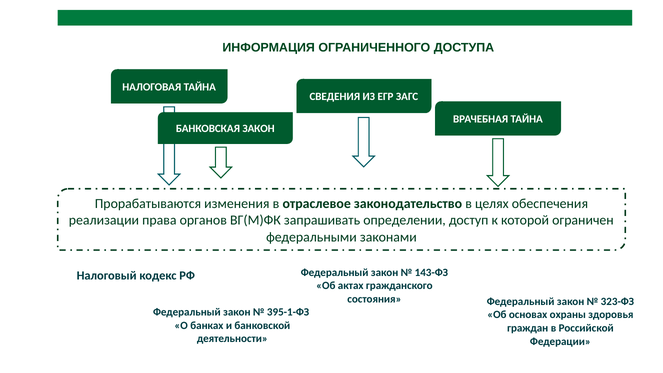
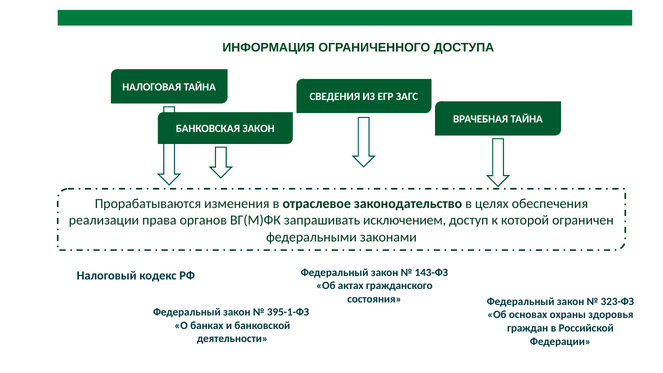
определении: определении -> исключением (405, 220)
